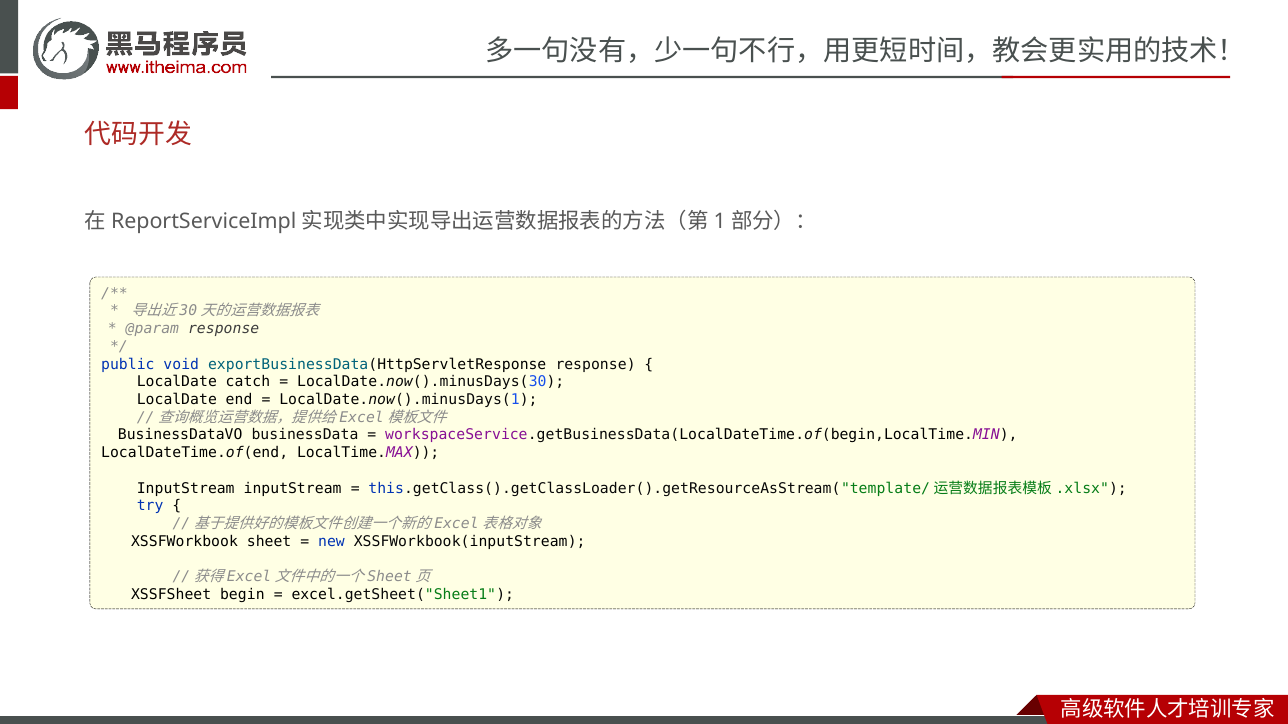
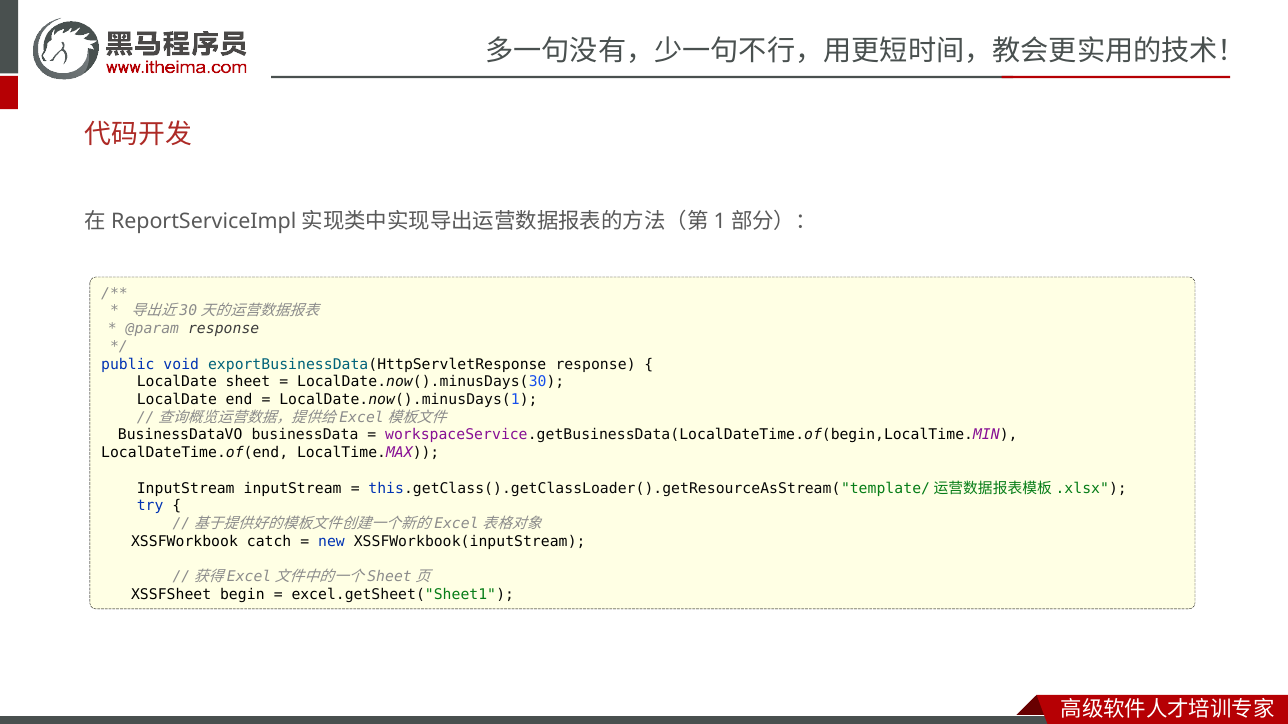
catch: catch -> sheet (248, 382)
sheet: sheet -> catch (269, 542)
